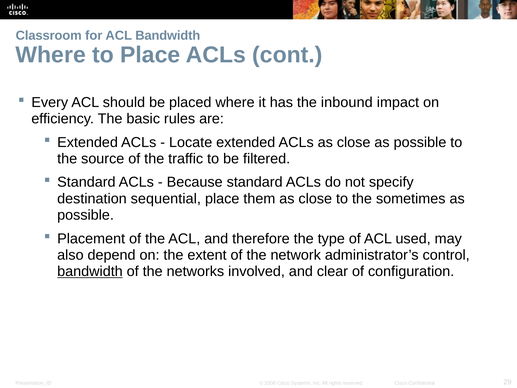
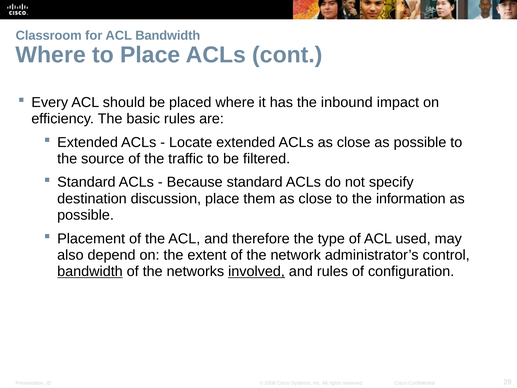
sequential: sequential -> discussion (166, 199)
sometimes: sometimes -> information (411, 199)
involved underline: none -> present (257, 271)
and clear: clear -> rules (332, 271)
